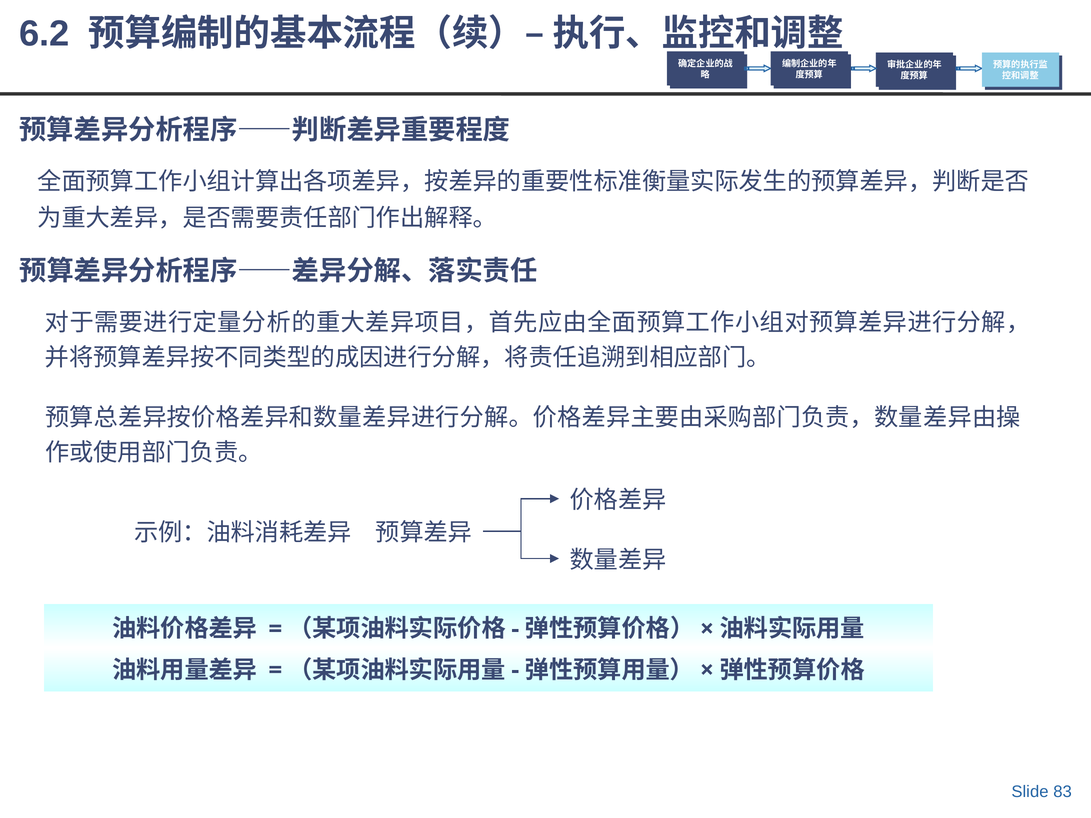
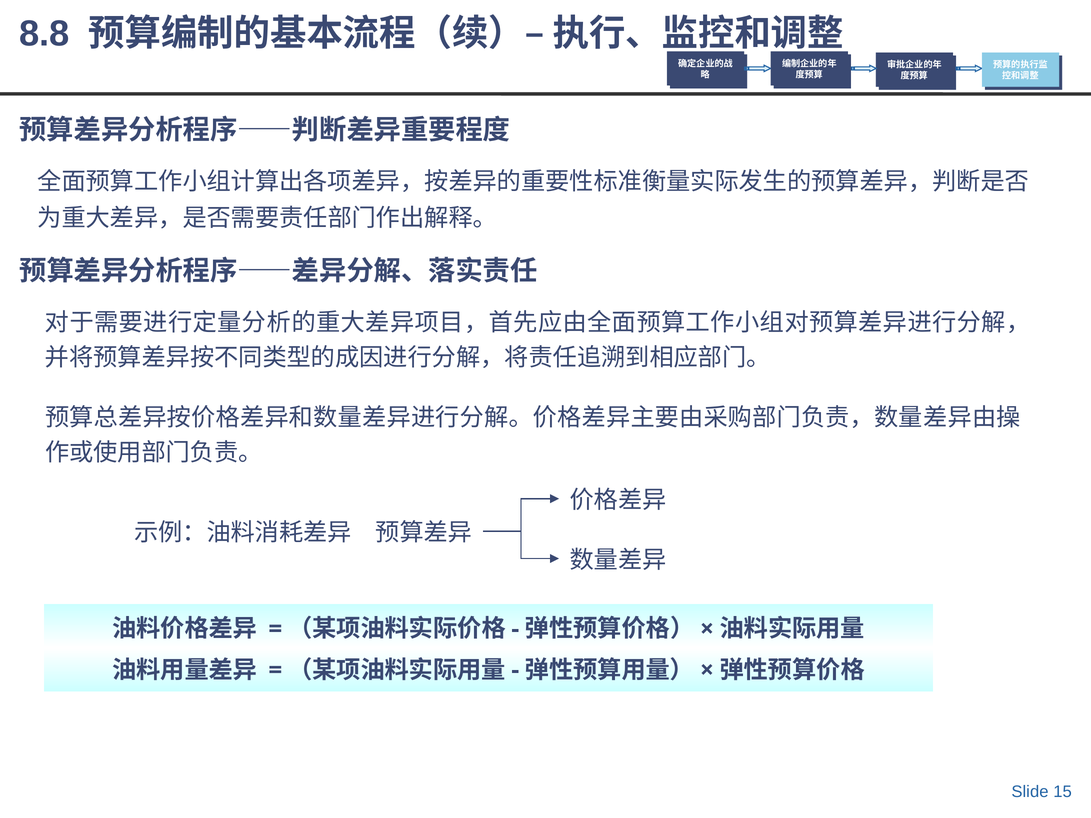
6.2: 6.2 -> 8.8 (44, 34)
83: 83 -> 15 (1063, 792)
